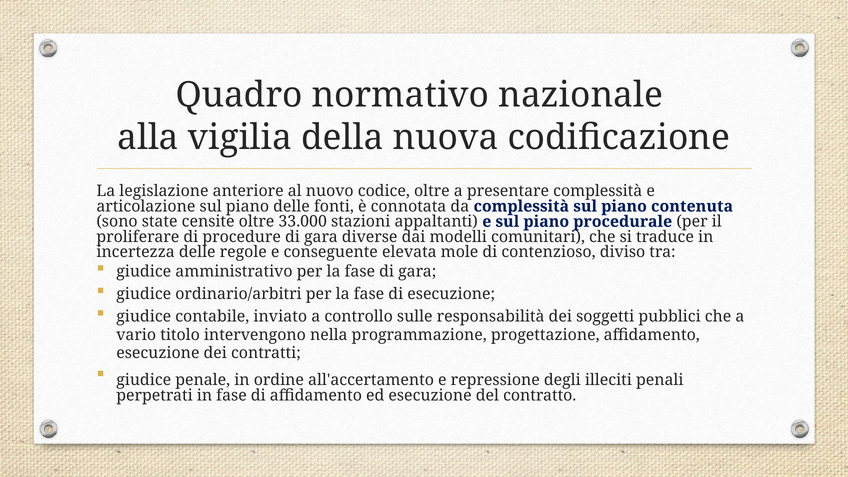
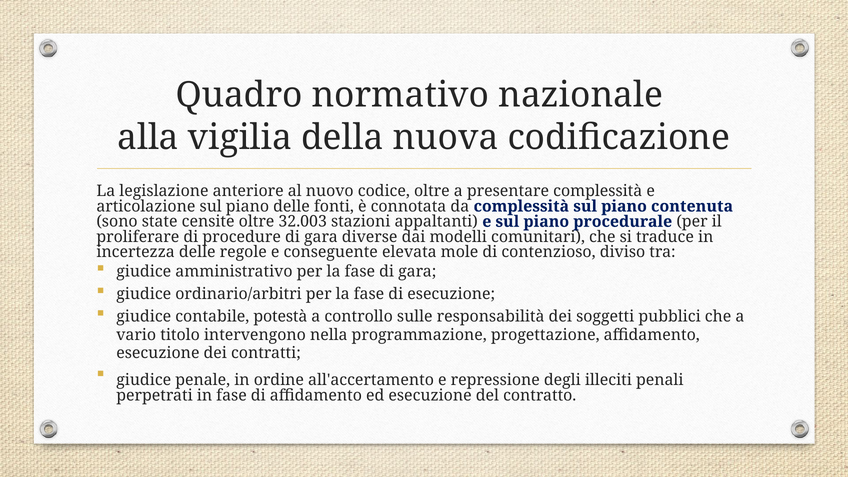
33.000: 33.000 -> 32.003 (303, 222)
inviato: inviato -> potestà (280, 317)
